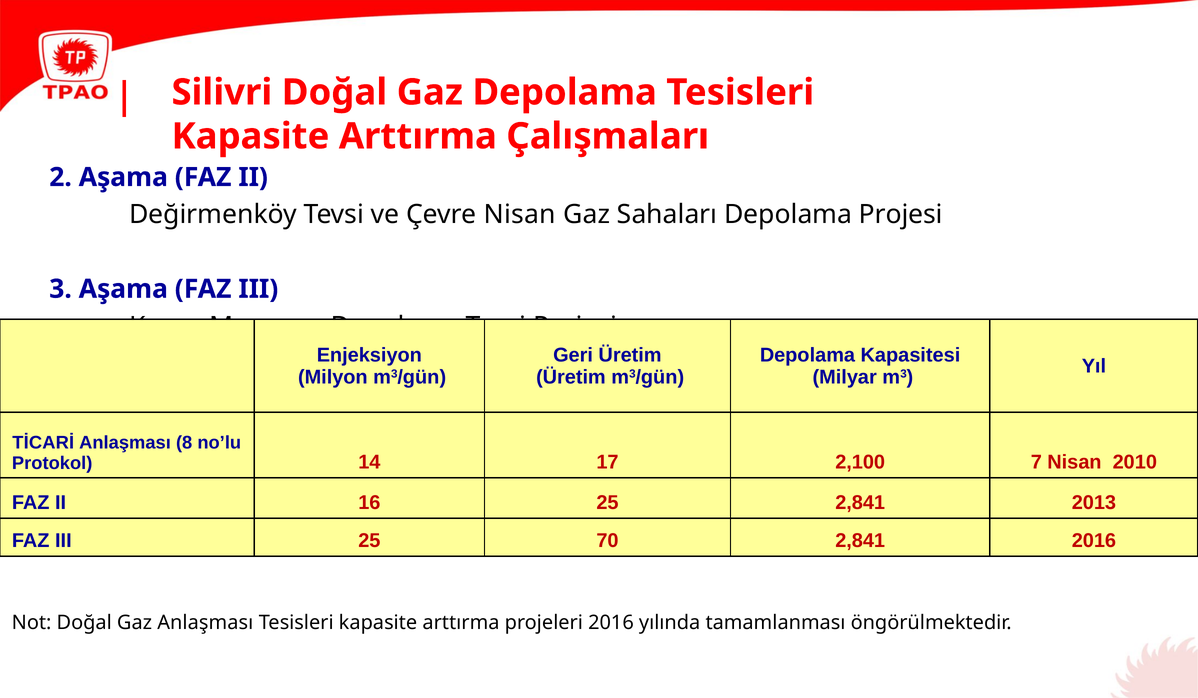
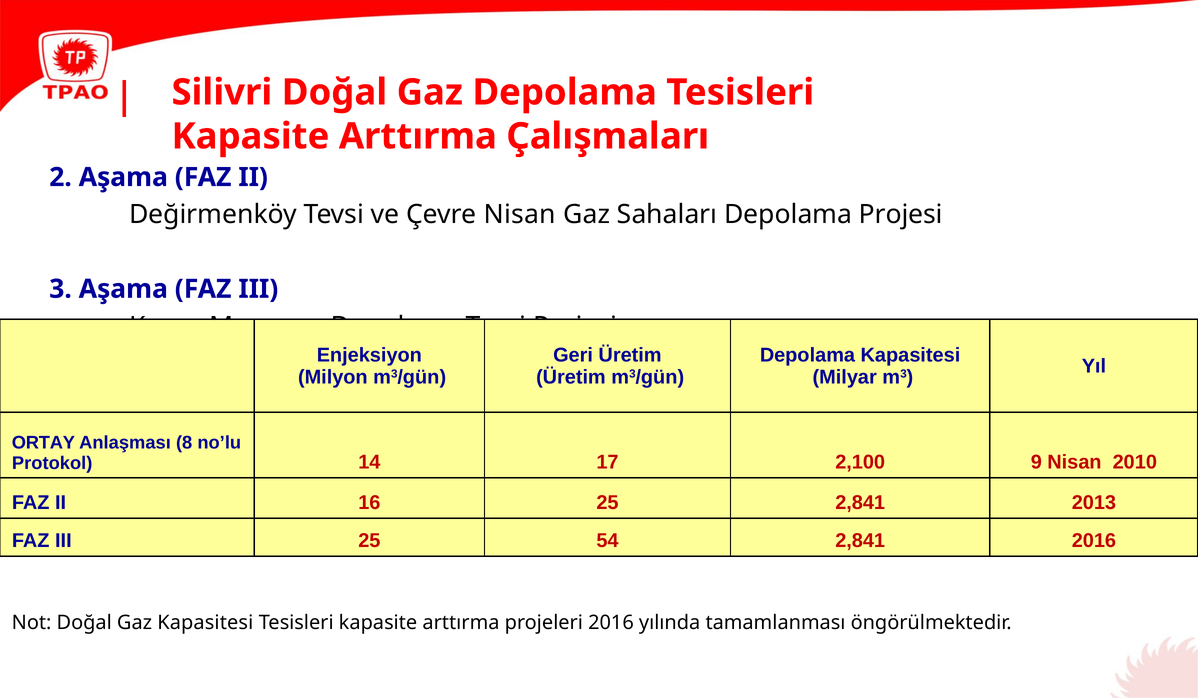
TİCARİ: TİCARİ -> ORTAY (43, 443)
7: 7 -> 9 (1036, 462)
70: 70 -> 54 (607, 541)
Gaz Anlaşması: Anlaşması -> Kapasitesi (205, 623)
